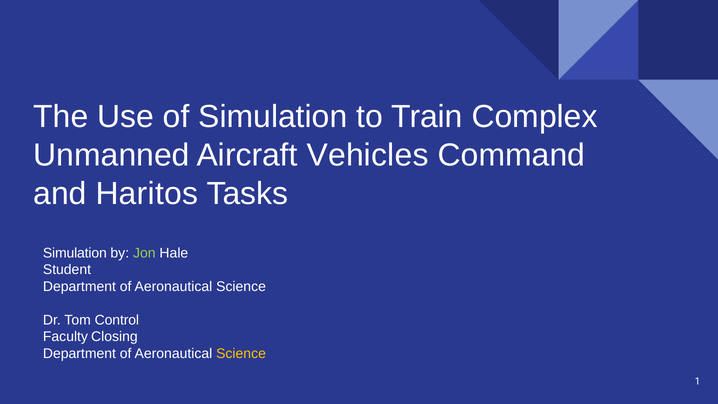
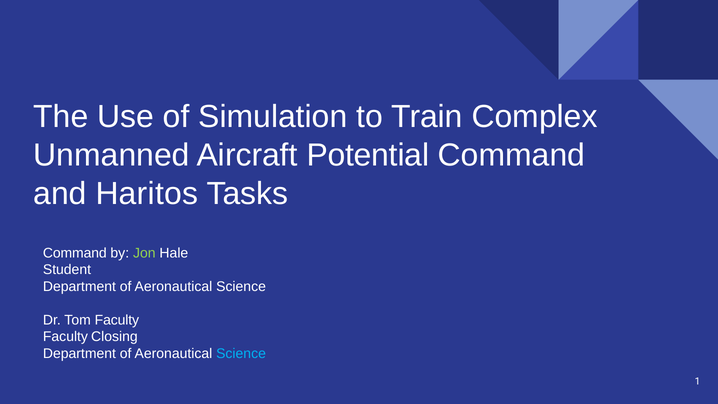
Vehicles: Vehicles -> Potential (368, 155)
Simulation: Simulation -> Command (75, 253)
Tom Control: Control -> Faculty (117, 320)
Science colour: yellow -> light blue (241, 354)
